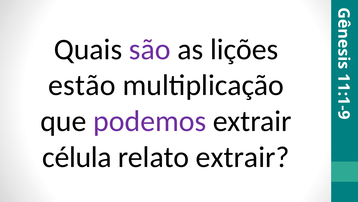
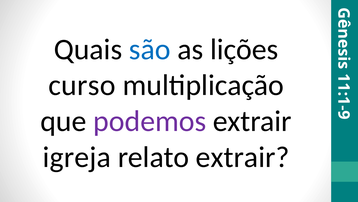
são colour: purple -> blue (150, 49)
estão: estão -> curso (82, 85)
célula: célula -> igreja (77, 157)
